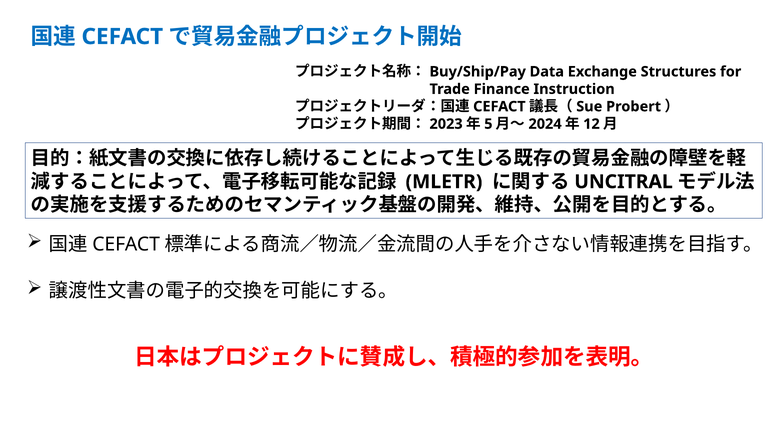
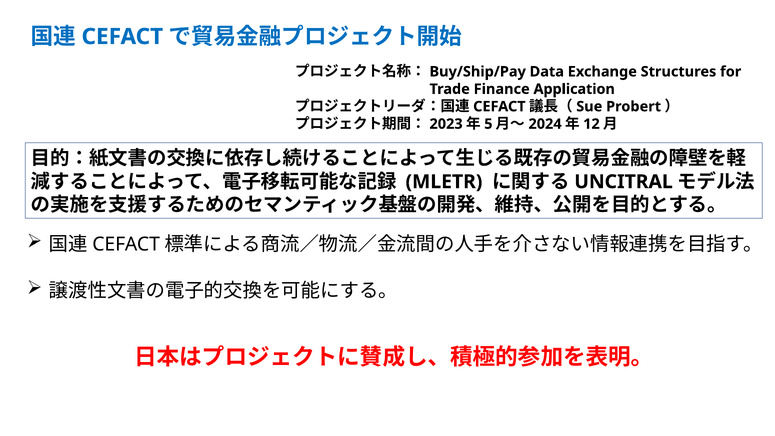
Instruction: Instruction -> Application (574, 89)
